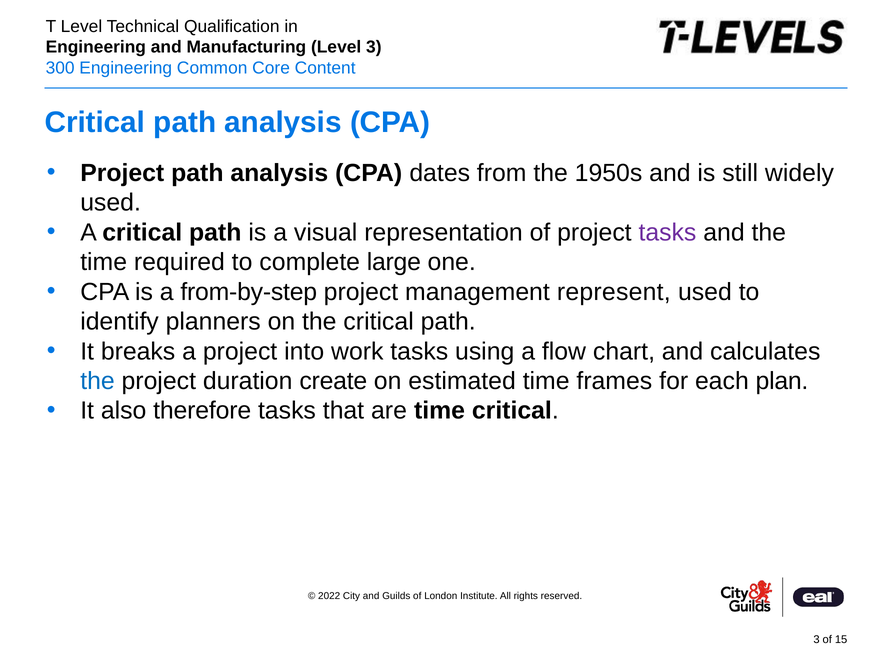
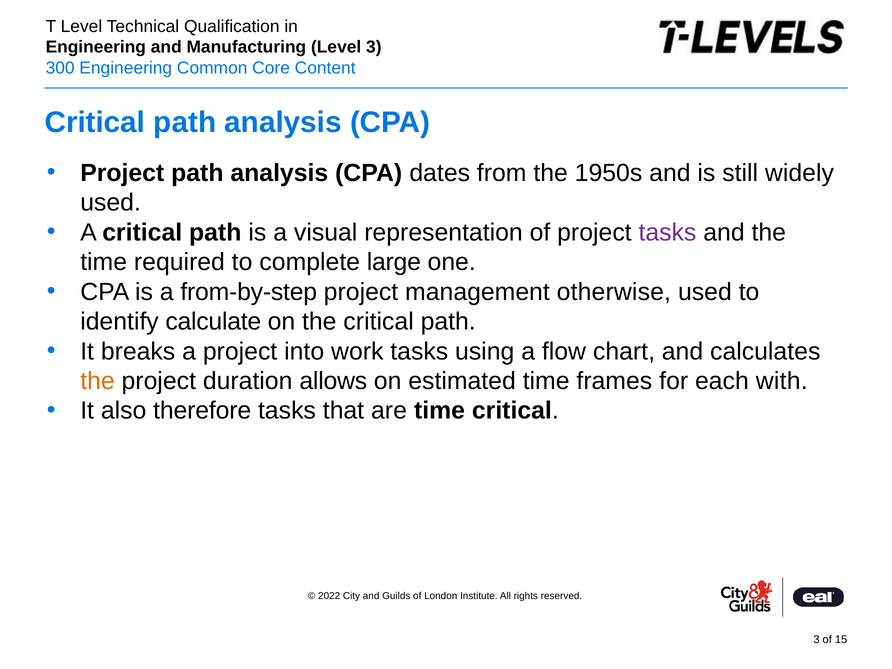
represent: represent -> otherwise (614, 292)
planners: planners -> calculate (213, 322)
the colour: blue -> orange (97, 381)
create: create -> allows (333, 381)
plan: plan -> with (782, 381)
